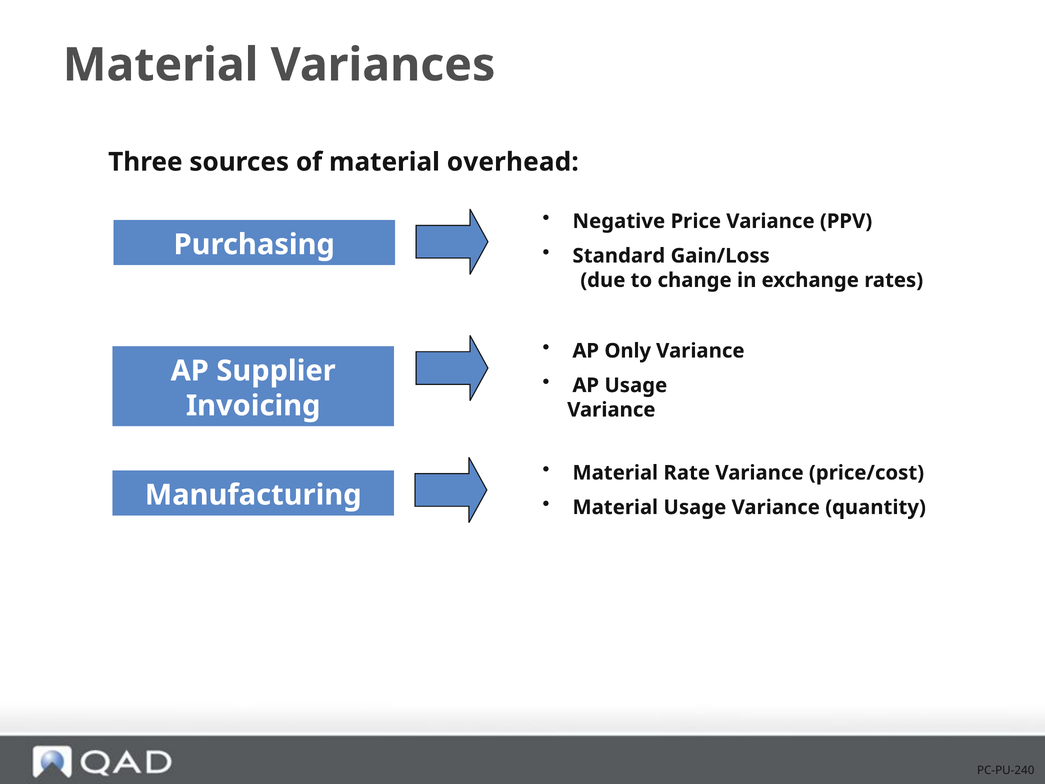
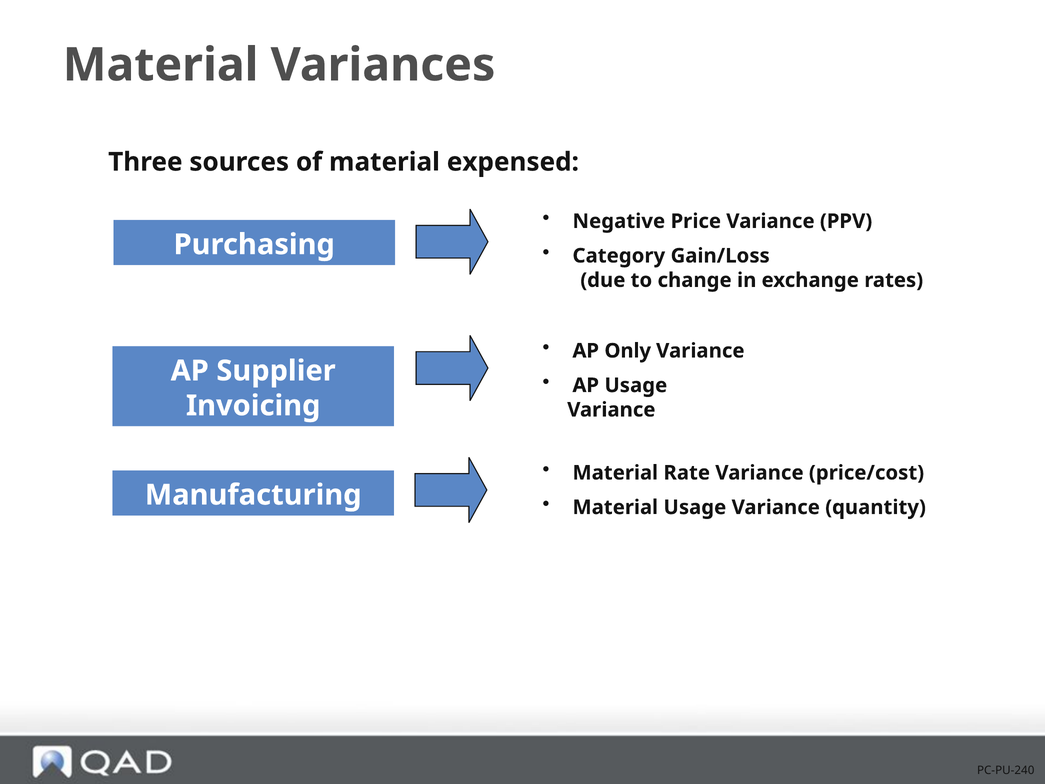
overhead: overhead -> expensed (513, 162)
Standard: Standard -> Category (619, 256)
